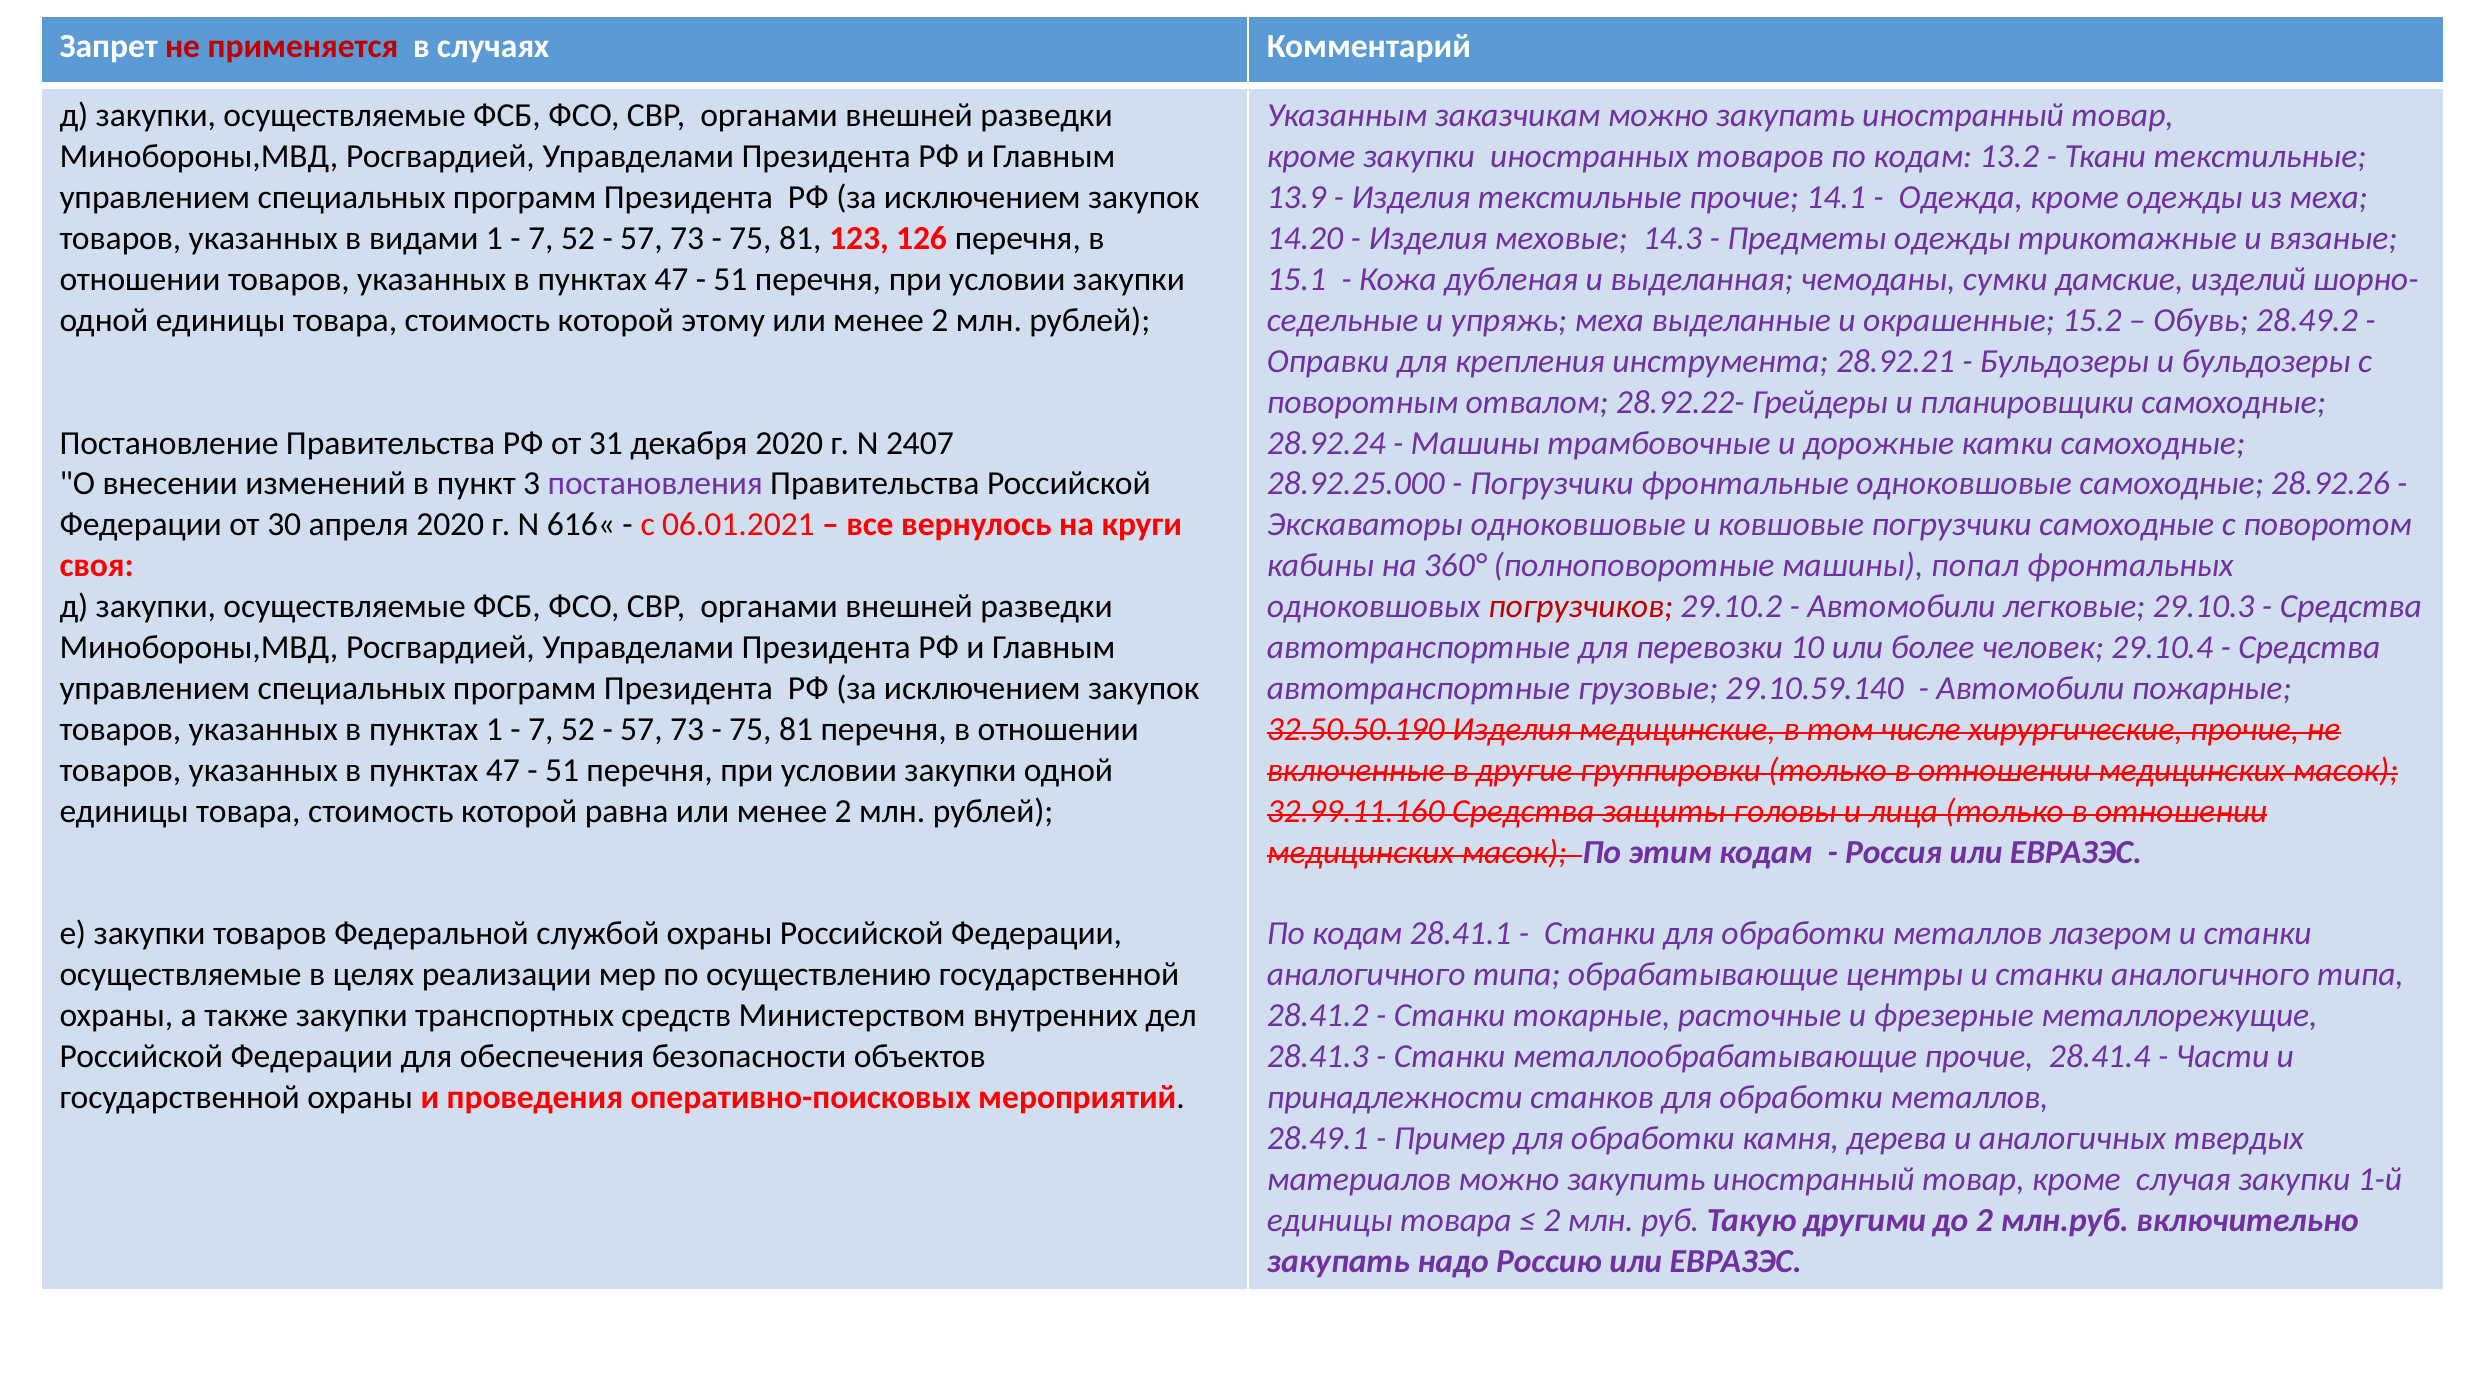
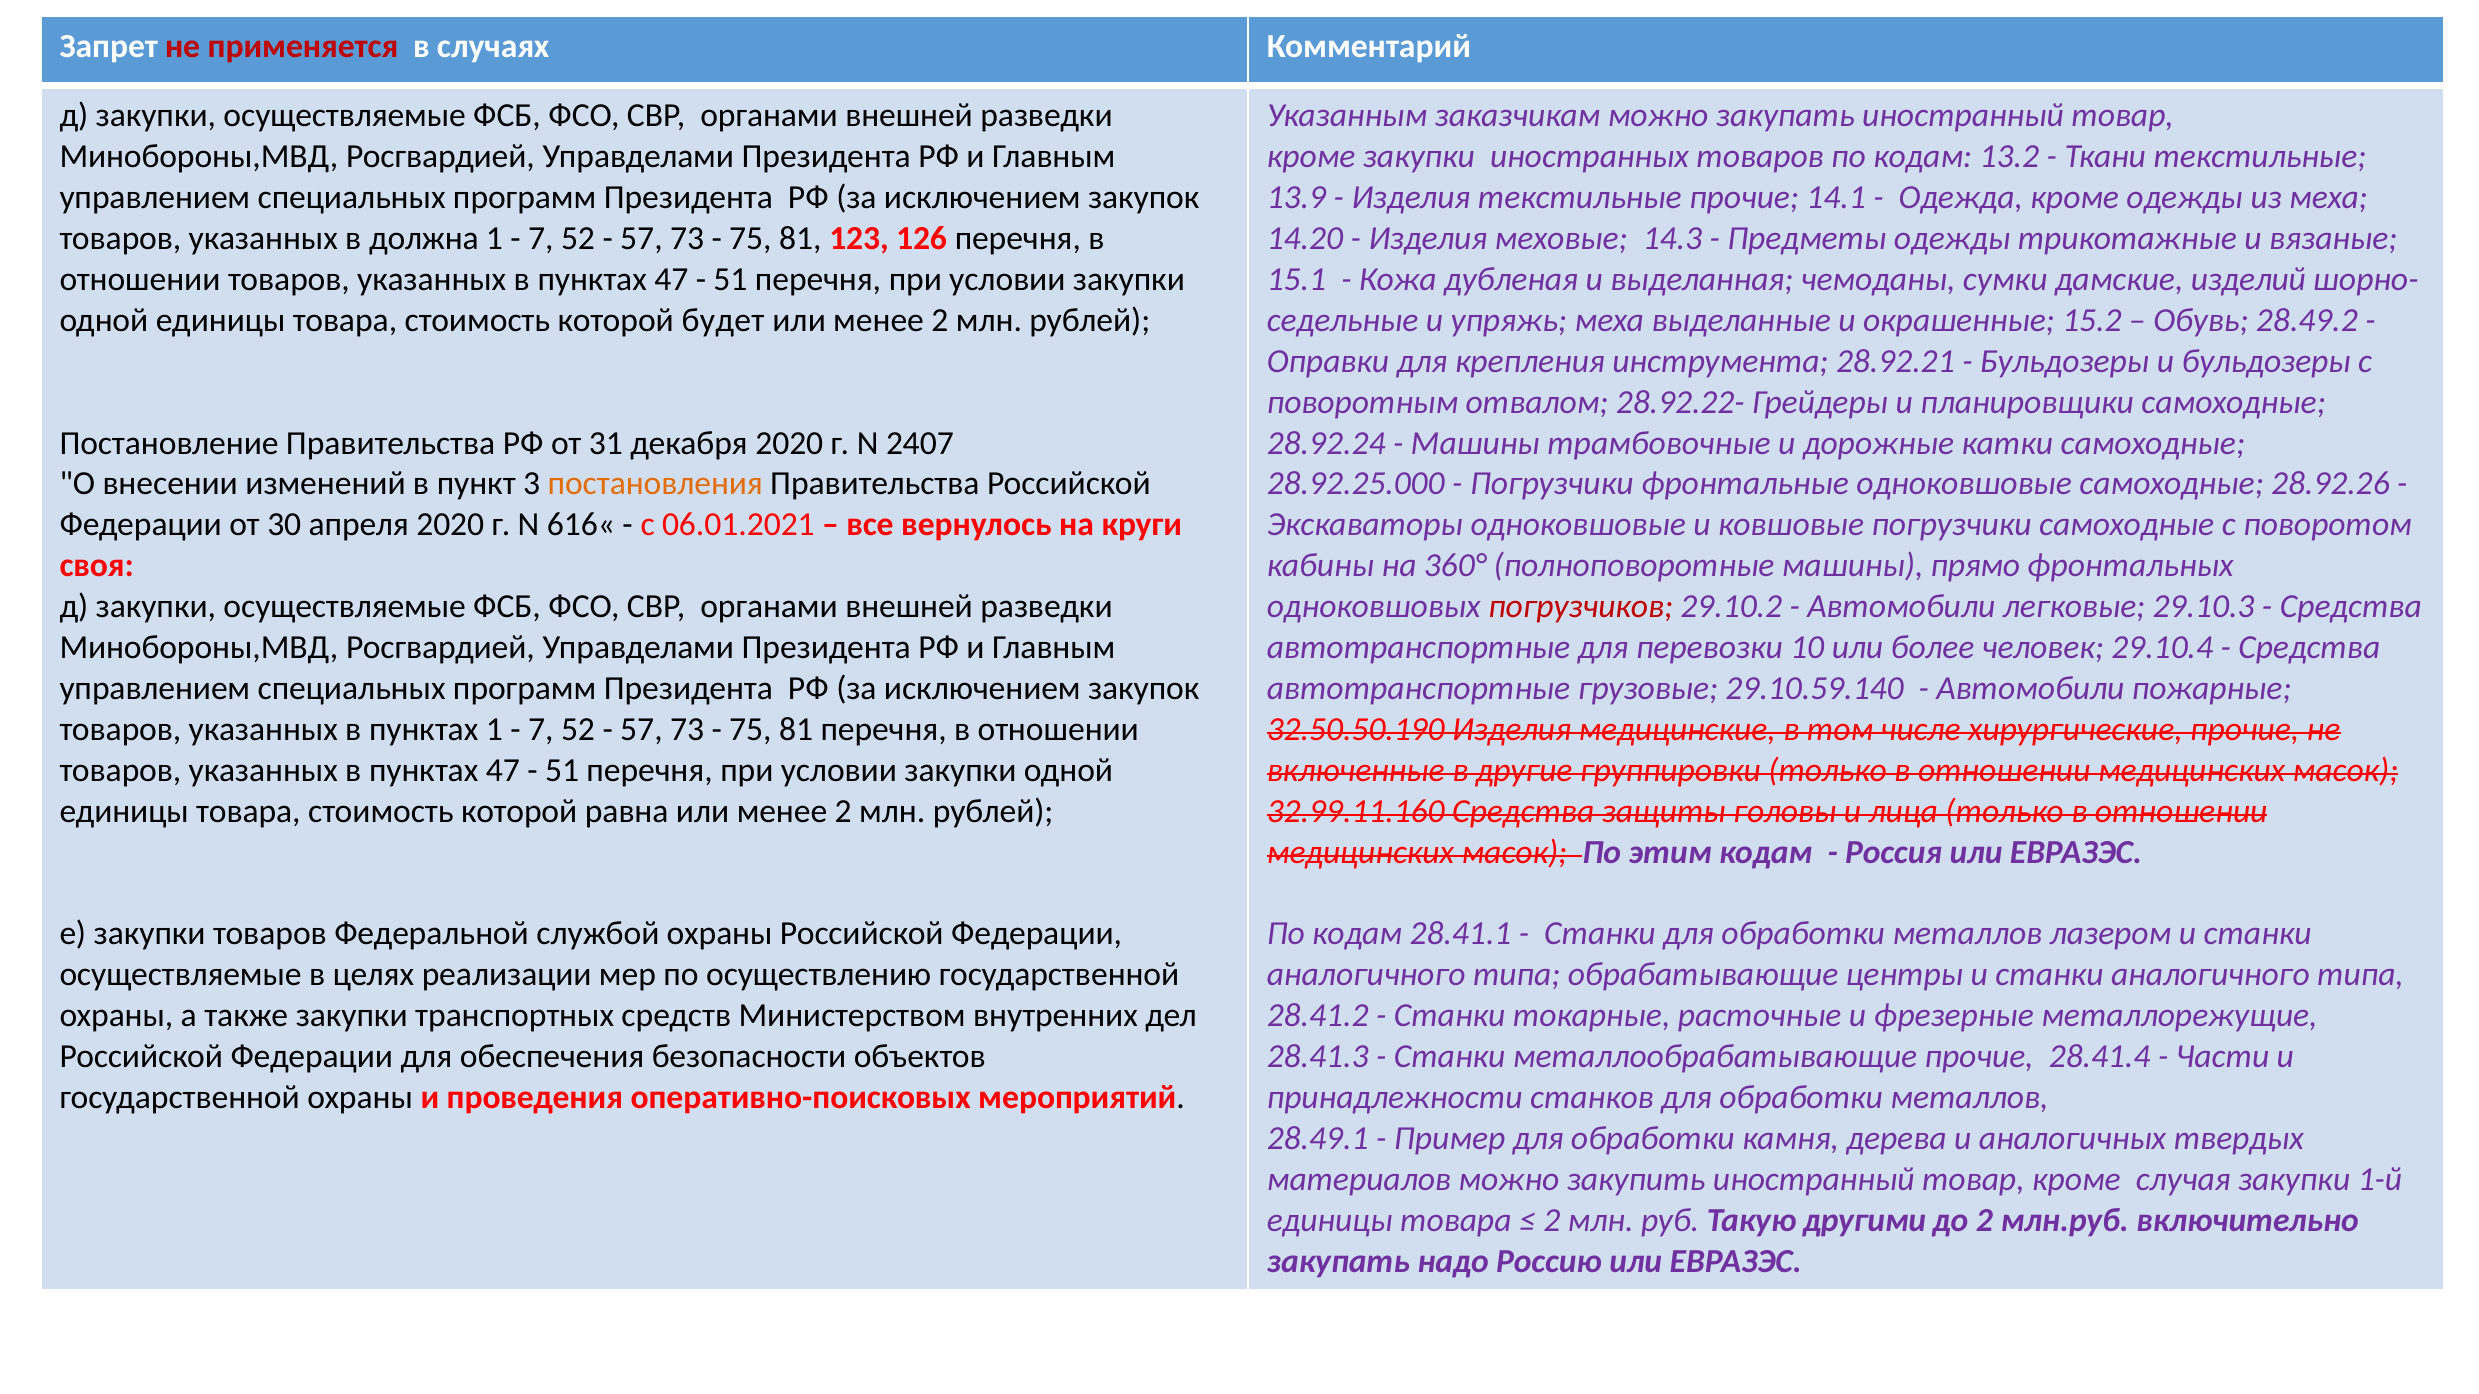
видами: видами -> должна (424, 239)
этому: этому -> будет (723, 320)
постановления colour: purple -> orange (655, 484)
попал: попал -> прямо (1975, 566)
